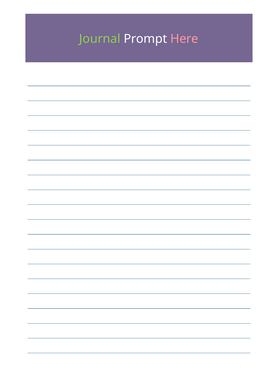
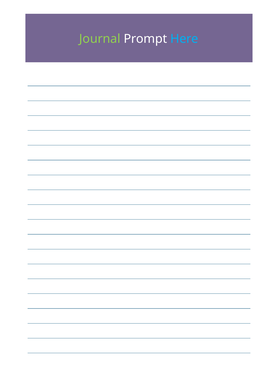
Here colour: pink -> light blue (184, 39)
